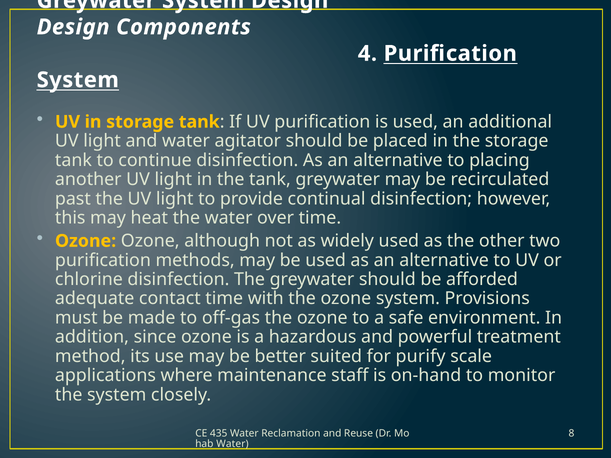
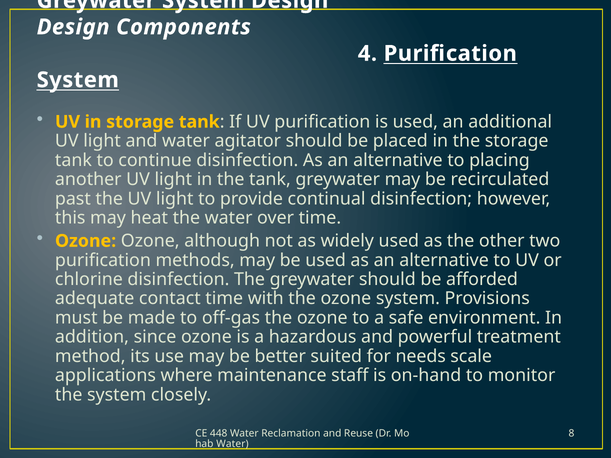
purify: purify -> needs (421, 357)
435: 435 -> 448 (219, 434)
